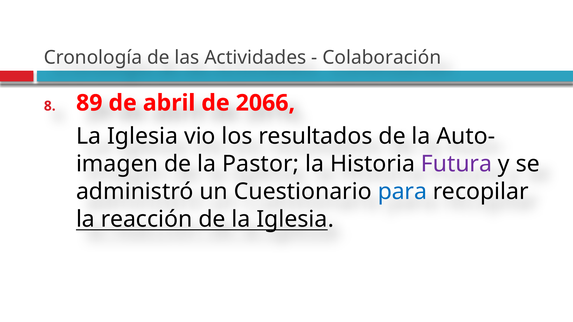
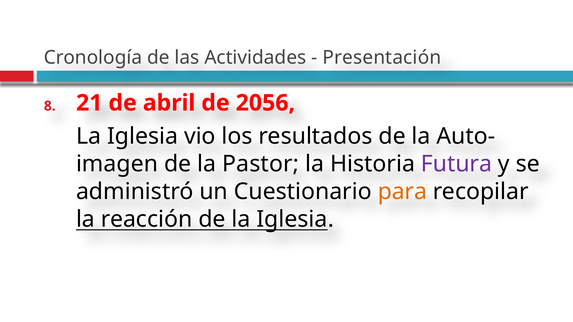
Colaboración: Colaboración -> Presentación (382, 57)
89: 89 -> 21 (89, 103)
2066: 2066 -> 2056 (265, 103)
para colour: blue -> orange (402, 192)
